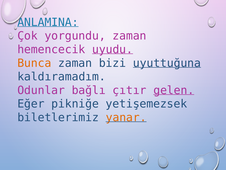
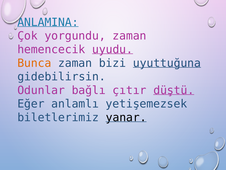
kaldıramadım: kaldıramadım -> gidebilirsin (62, 76)
gelen: gelen -> düştü (174, 90)
pikniğe: pikniğe -> anlamlı (75, 104)
yanar colour: orange -> black (126, 117)
